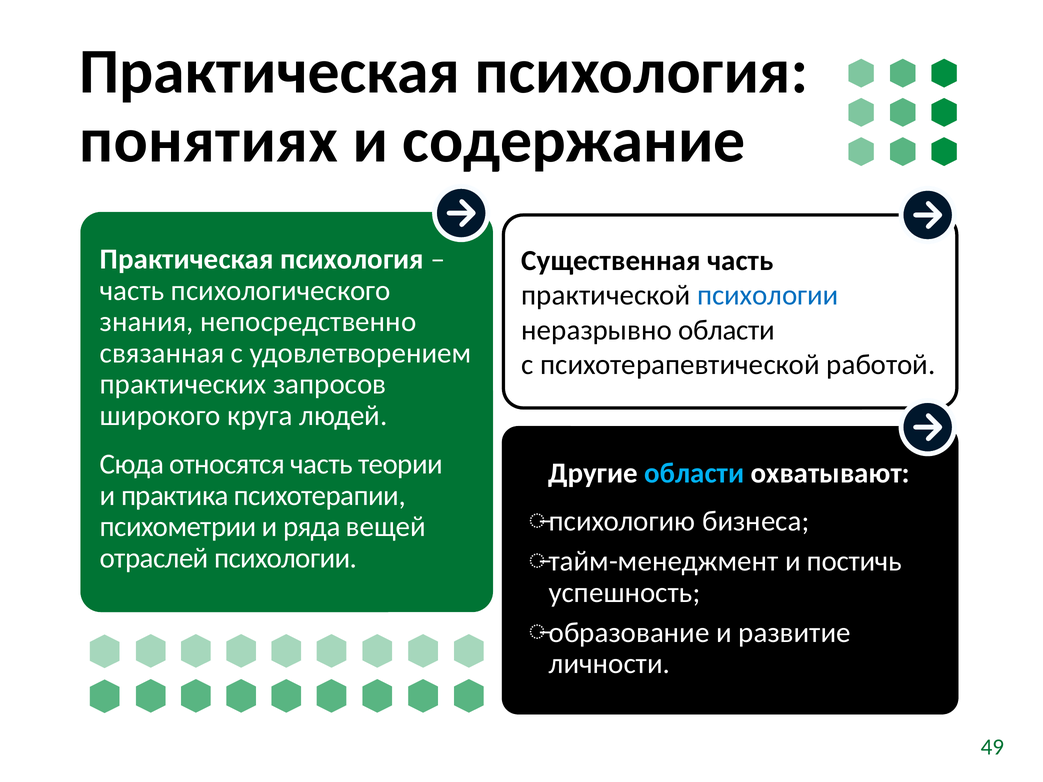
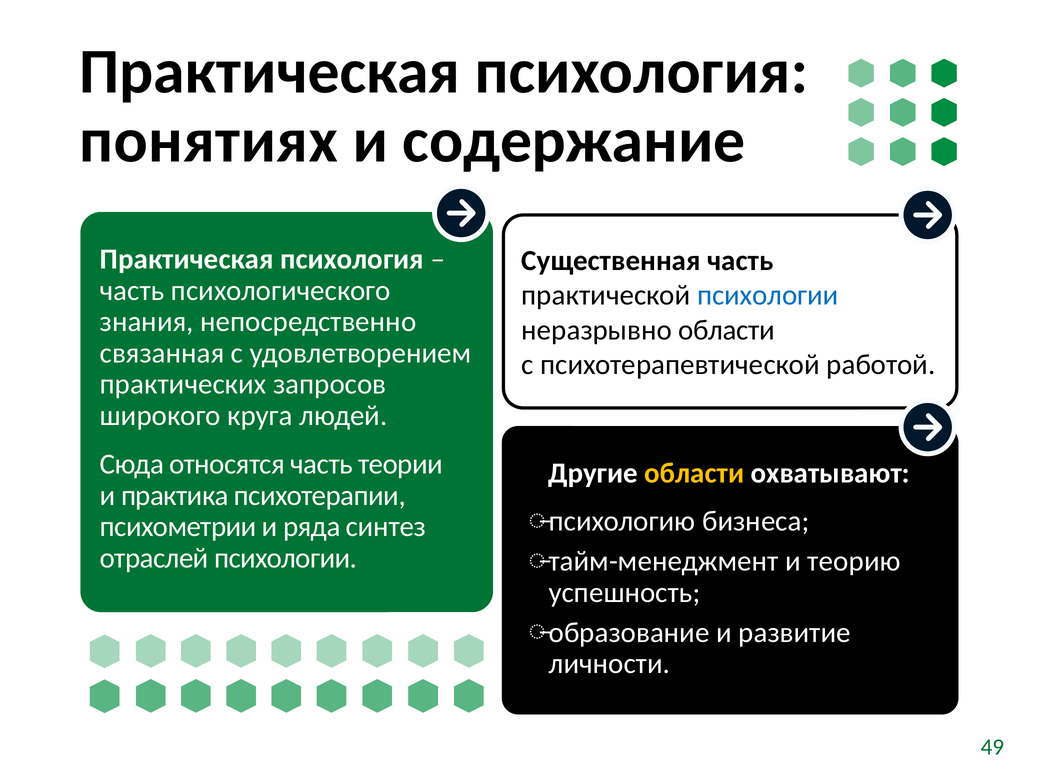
области colour: light blue -> yellow (694, 473)
вещей: вещей -> синтез (386, 527)
постичь: постичь -> теорию (854, 561)
